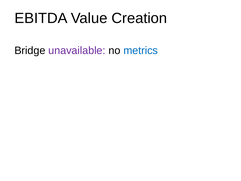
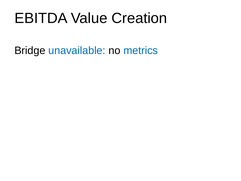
unavailable colour: purple -> blue (77, 51)
